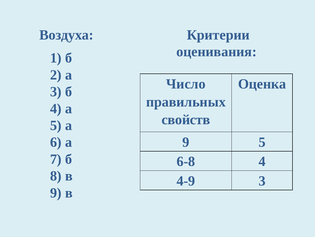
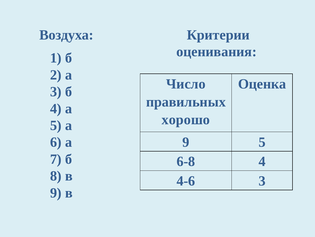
свойств: свойств -> хорошо (186, 119)
4-9: 4-9 -> 4-6 (186, 180)
